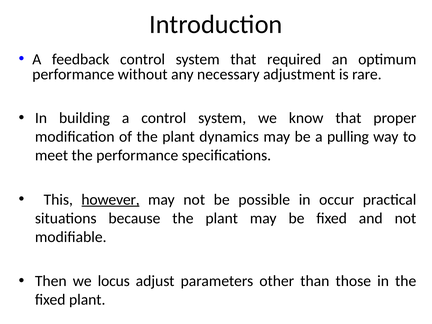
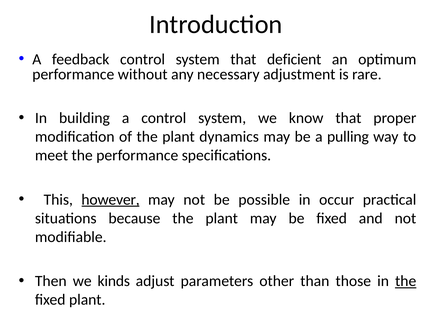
required: required -> deficient (294, 59)
locus: locus -> kinds (114, 281)
the underline: none -> present (406, 281)
